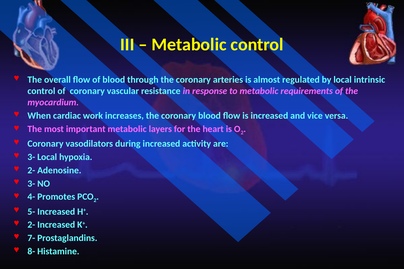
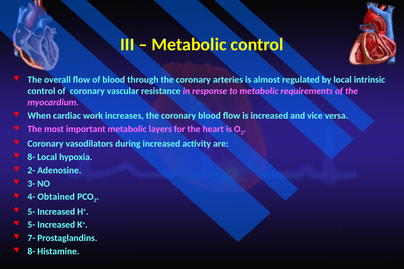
3-: 3- -> 8- (31, 157)
Promotes: Promotes -> Obtained (56, 197)
2-: 2- -> 5- (31, 225)
